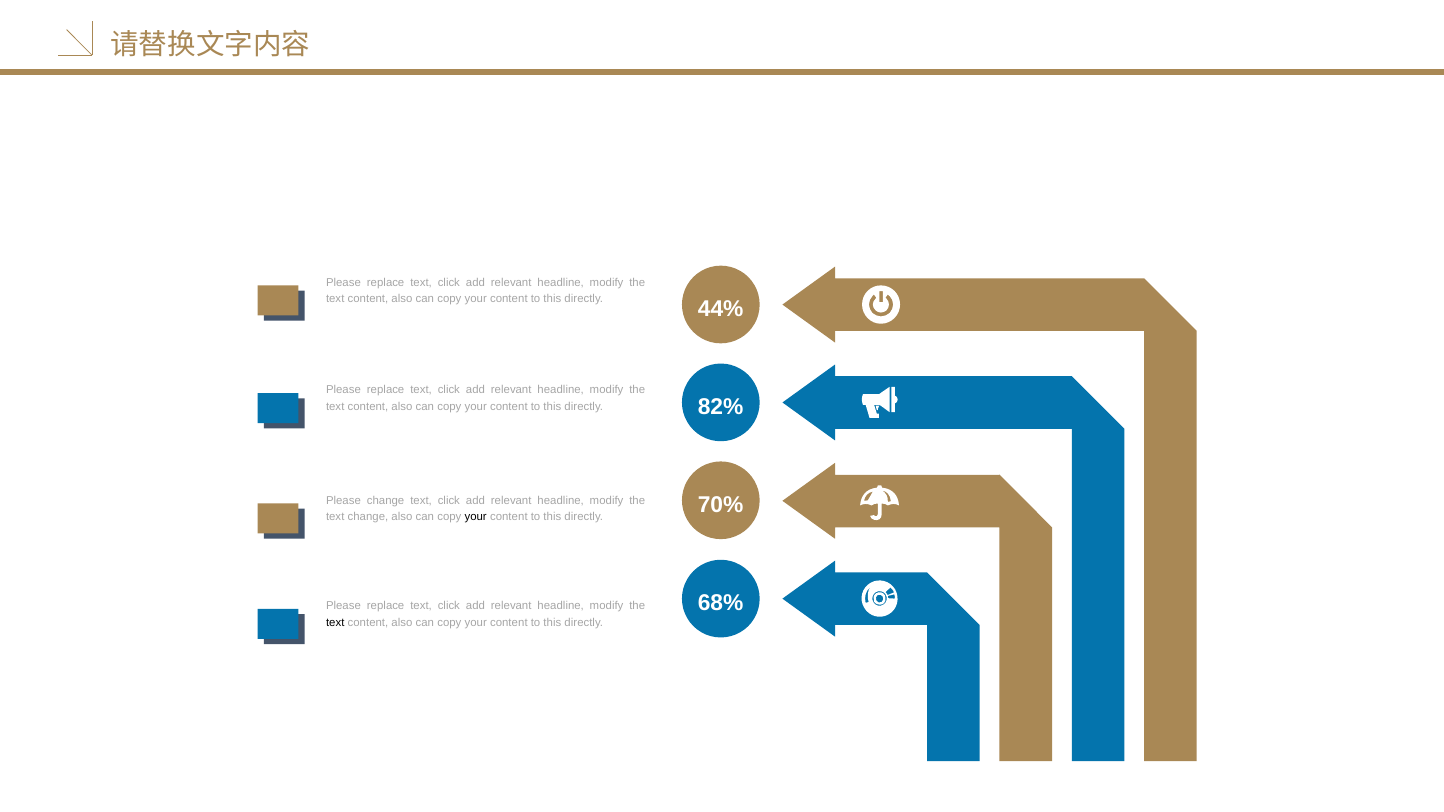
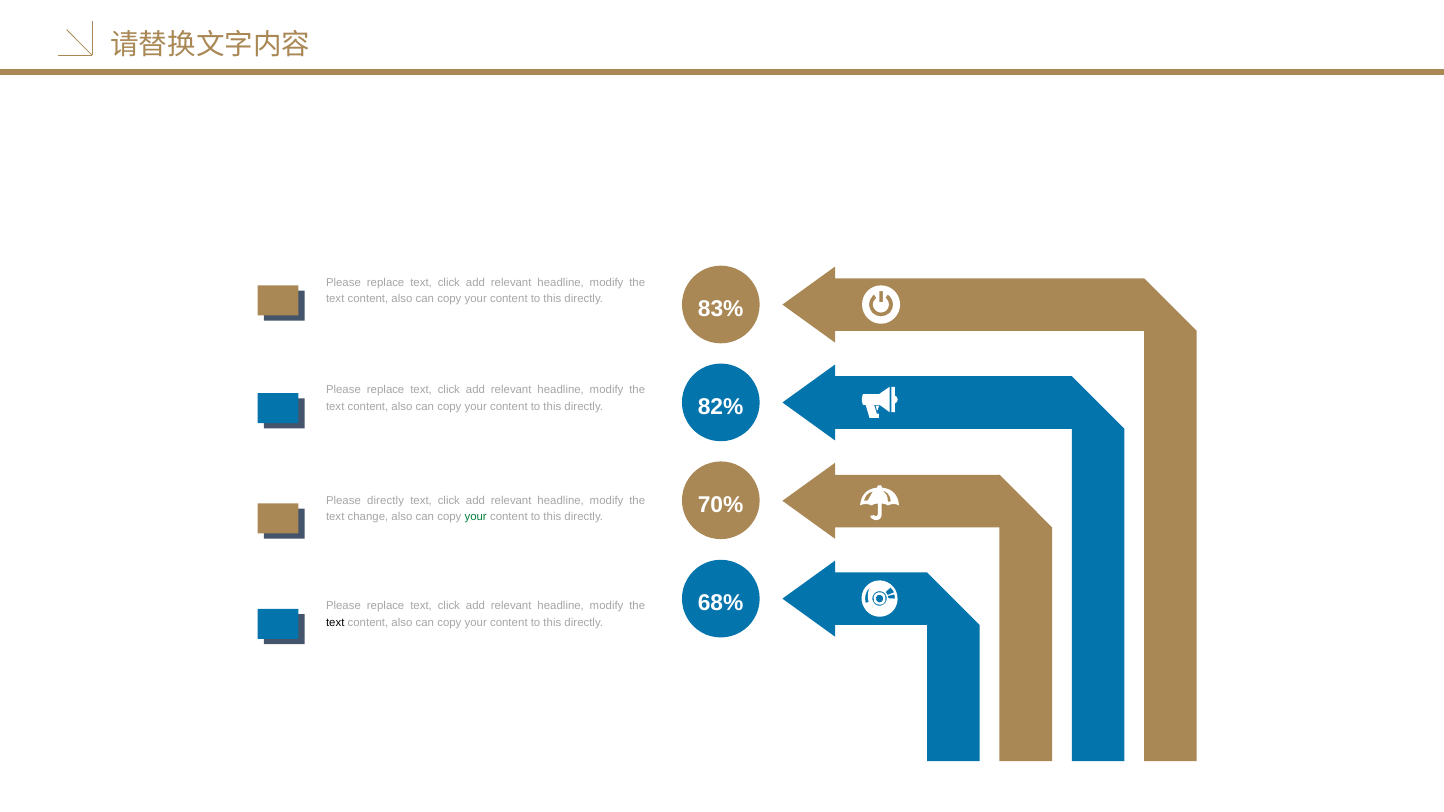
44%: 44% -> 83% (721, 309)
Please change: change -> directly (386, 501)
your colour: black -> green (476, 517)
